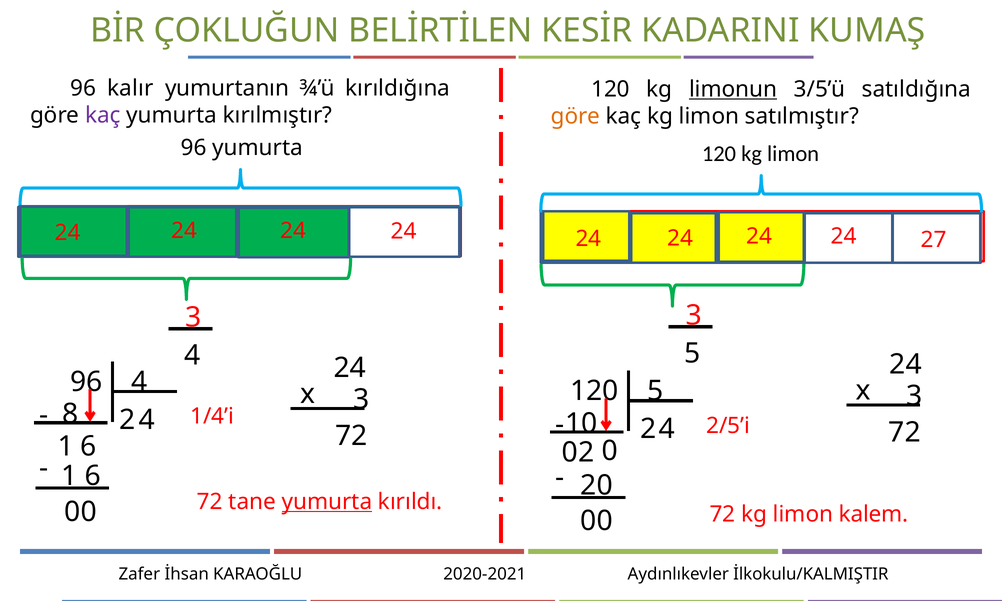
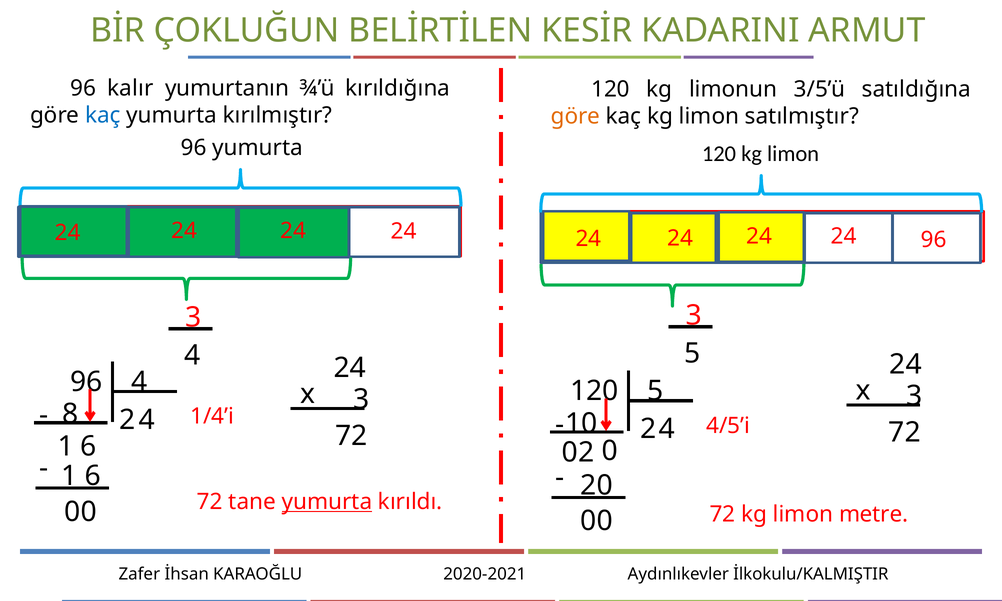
KUMAŞ: KUMAŞ -> ARMUT (867, 31)
limonun underline: present -> none (733, 89)
kaç colour: purple -> blue (103, 115)
24 27: 27 -> 96 (934, 240)
2/5’i: 2/5’i -> 4/5’i (728, 426)
kalem: kalem -> metre (874, 515)
